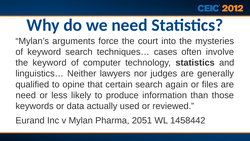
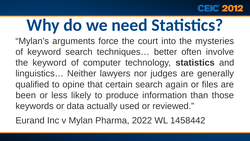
cases: cases -> better (165, 52)
need: need -> been (26, 95)
2051: 2051 -> 2022 (142, 120)
